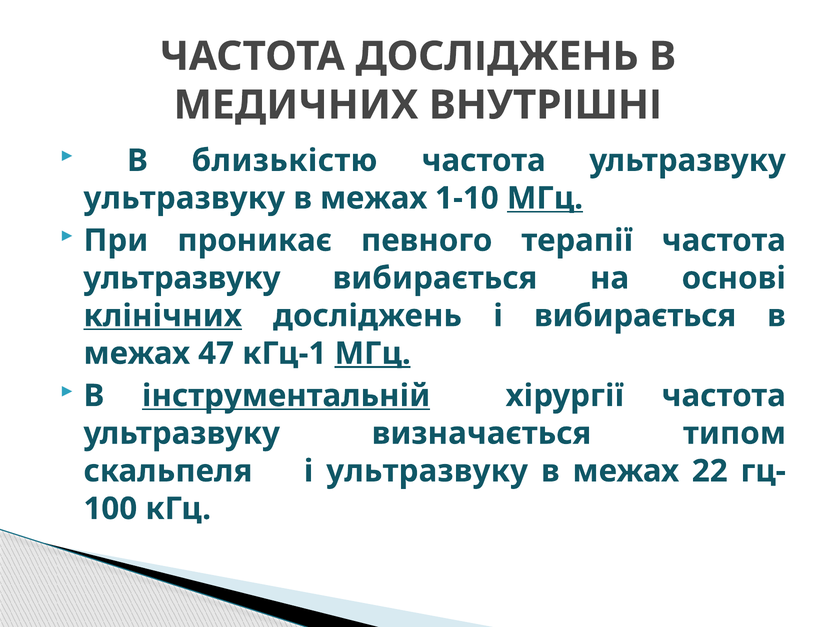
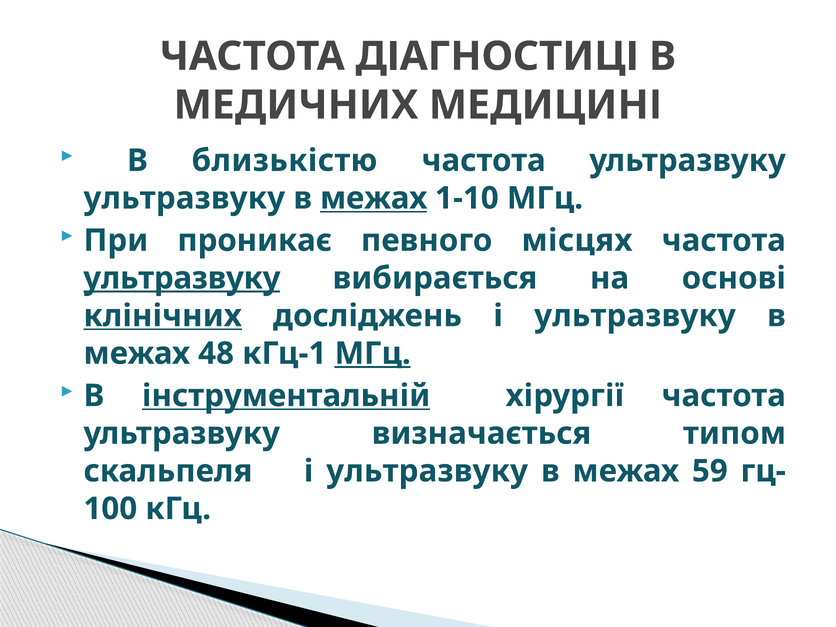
ЧАСТОТА ДОСЛІДЖЕНЬ: ДОСЛІДЖЕНЬ -> ДІАГНОСТИЦІ (497, 56)
ВНУТРІШНІ: ВНУТРІШНІ -> МЕДИЦИНІ (545, 105)
межах underline: none -> present (374, 198)
МГц underline: present -> none (545, 198)
терапії: терапії -> місцях (577, 241)
ультразвуку underline: none -> present (182, 278)
досліджень і вибирається: вибирається -> ультразвуку (635, 316)
47: 47 -> 48 (216, 353)
22: 22 -> 59 (710, 471)
